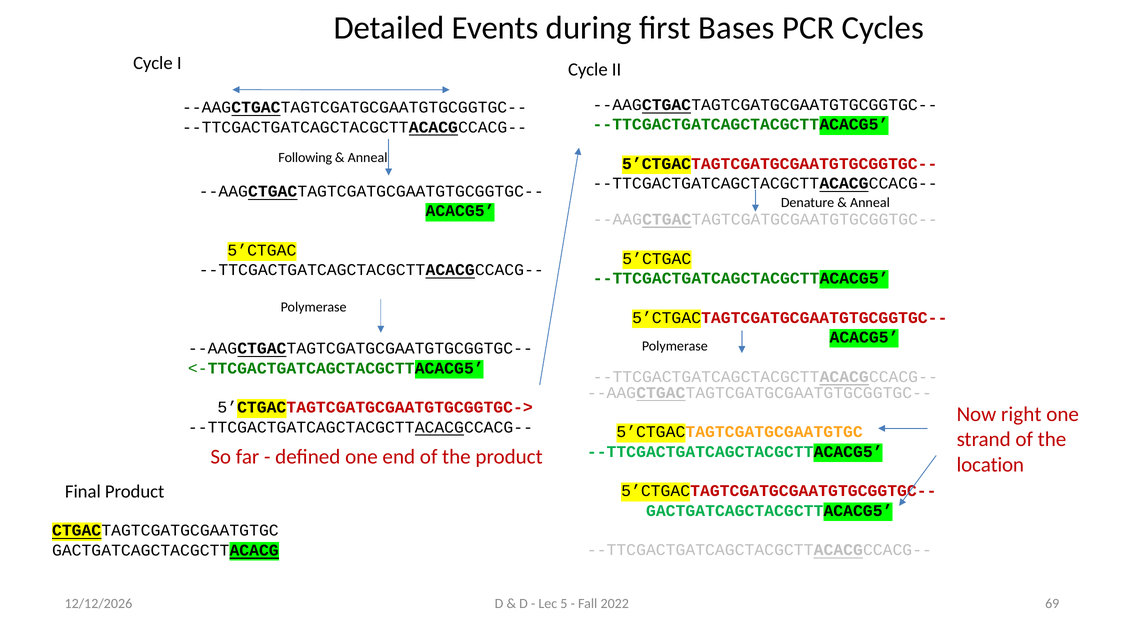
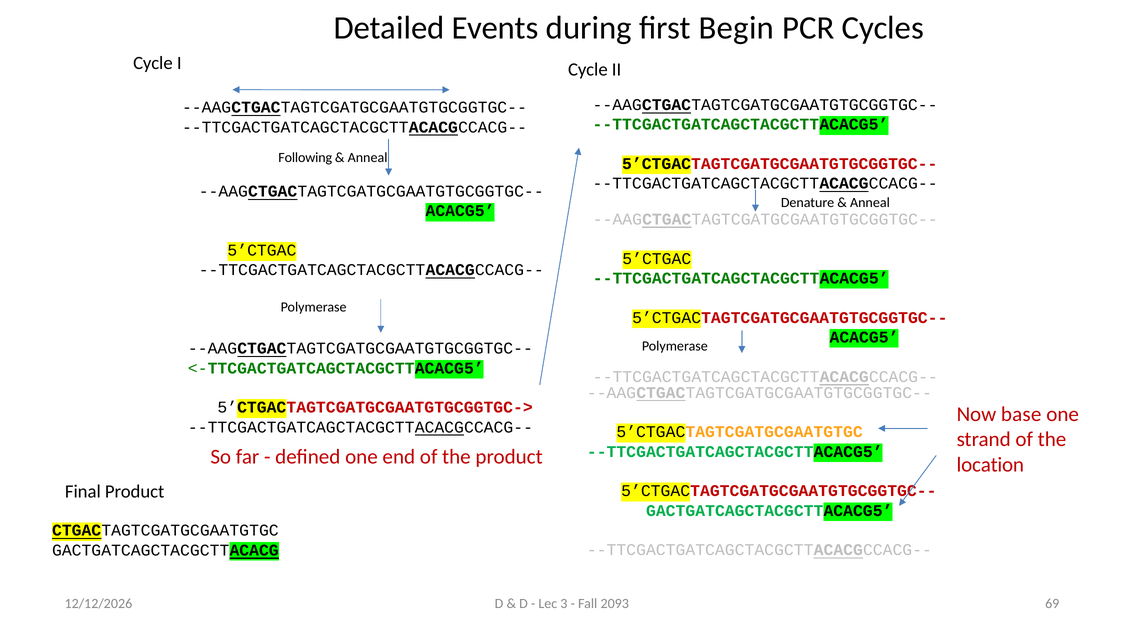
Bases: Bases -> Begin (736, 28)
right: right -> base (1021, 414)
5: 5 -> 3 (564, 604)
2022: 2022 -> 2093 (615, 604)
